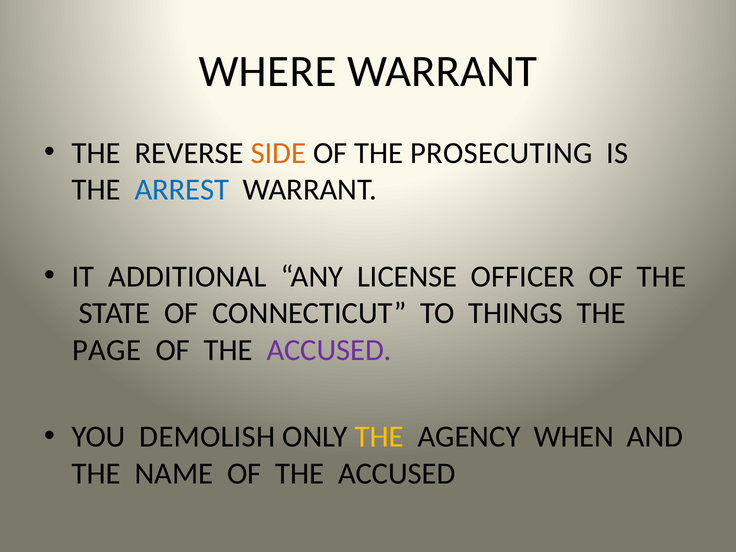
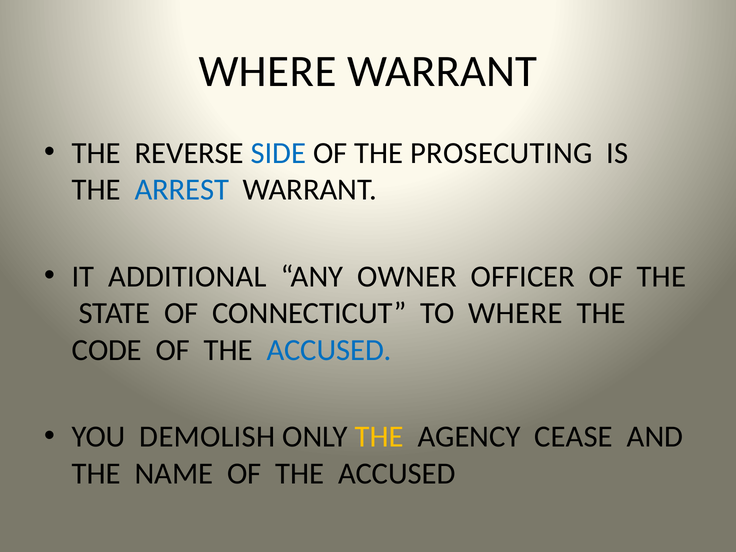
SIDE colour: orange -> blue (278, 153)
LICENSE: LICENSE -> OWNER (407, 277)
TO THINGS: THINGS -> WHERE (515, 313)
PAGE: PAGE -> CODE (107, 350)
ACCUSED colour: purple -> blue (329, 350)
WHEN: WHEN -> CEASE (574, 437)
